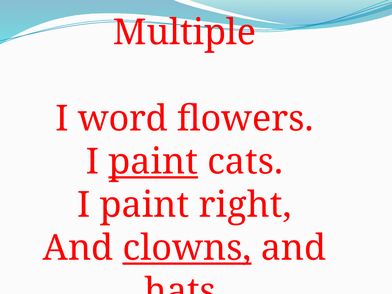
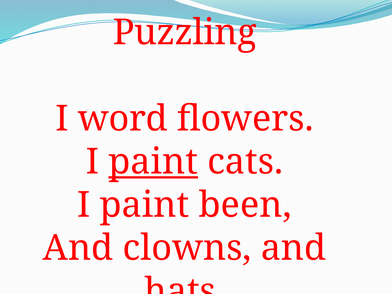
Multiple: Multiple -> Puzzling (185, 33)
right: right -> been (245, 205)
clowns underline: present -> none (187, 248)
